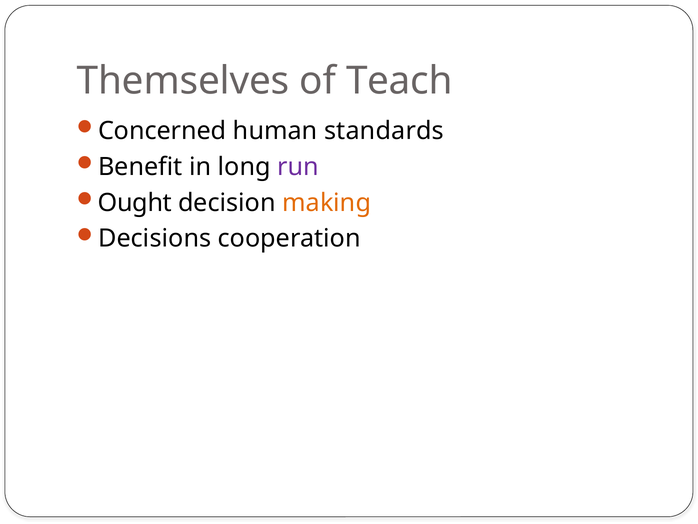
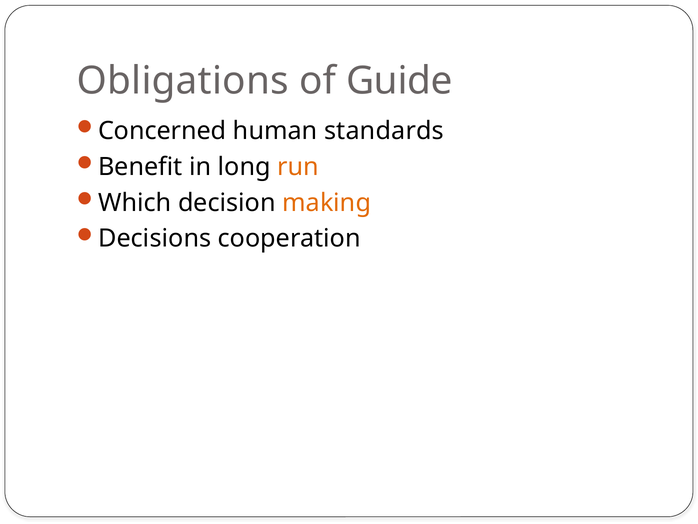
Themselves: Themselves -> Obligations (183, 81)
Teach: Teach -> Guide (399, 81)
run colour: purple -> orange (298, 167)
Ought: Ought -> Which (135, 203)
